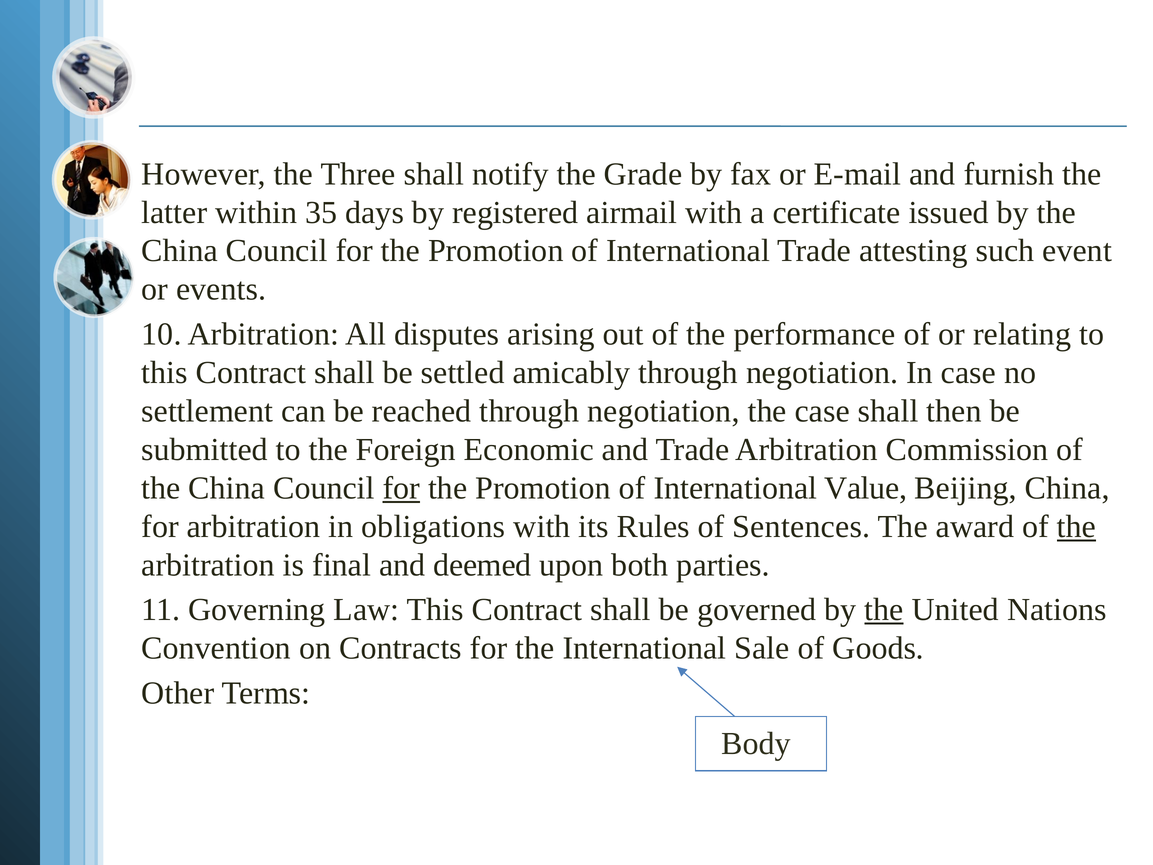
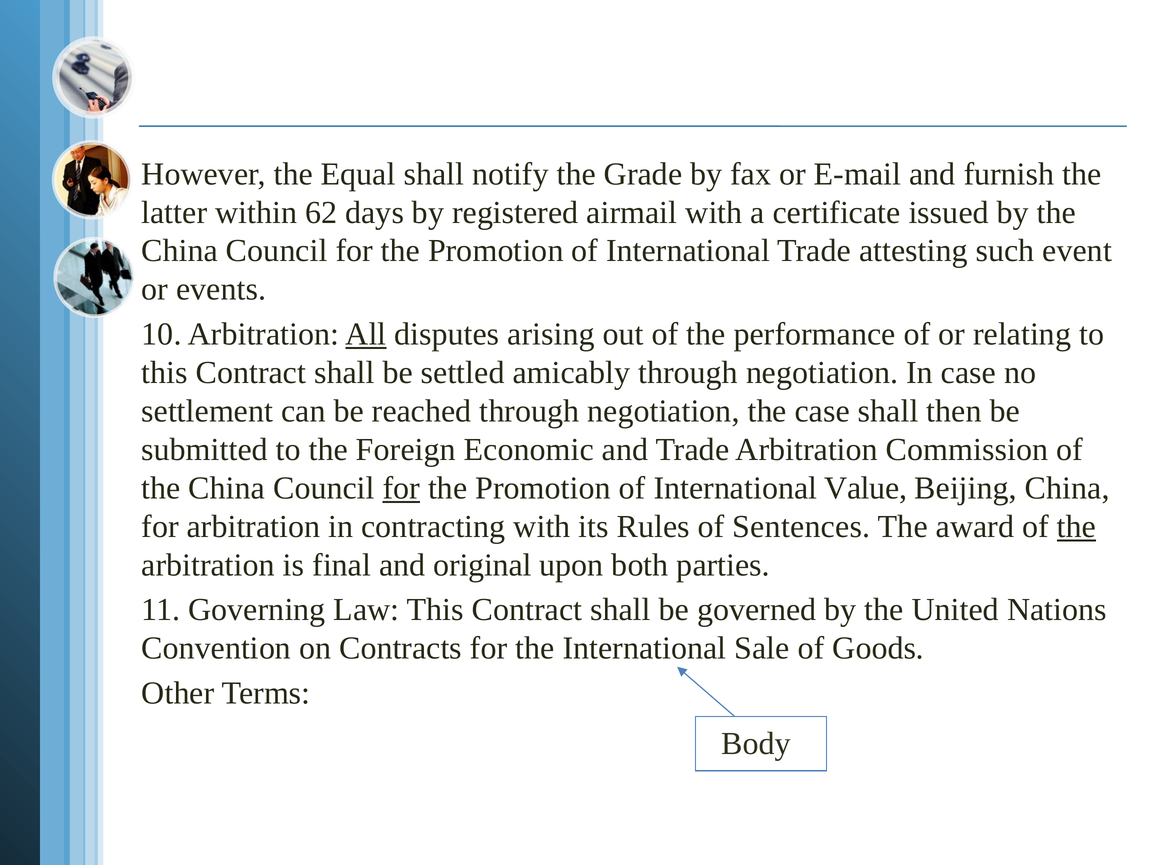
Three: Three -> Equal (358, 174)
35: 35 -> 62 (321, 212)
All underline: none -> present (366, 334)
obligations: obligations -> contracting (433, 526)
deemed: deemed -> original (482, 565)
the underline: present -> none (884, 610)
